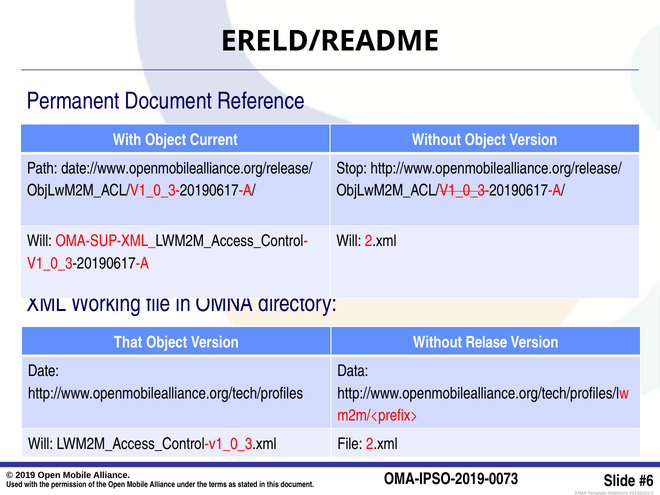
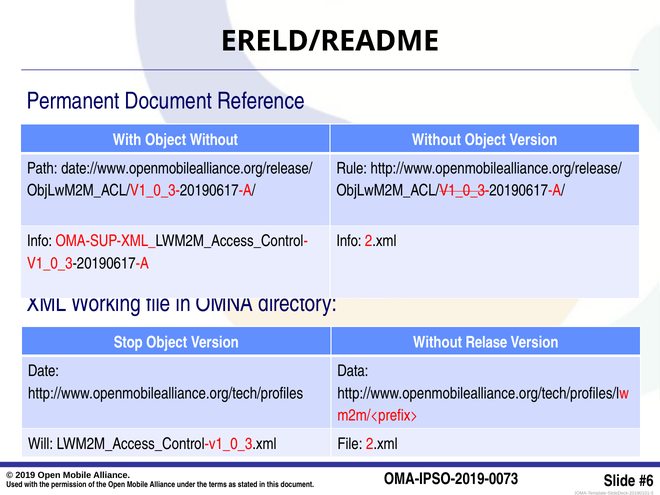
Object Current: Current -> Without (214, 140)
Stop: Stop -> Rule (352, 169)
Will: Will -> Info (40, 241)
Will: Will -> Info (349, 241)
That: That -> Stop (128, 342)
